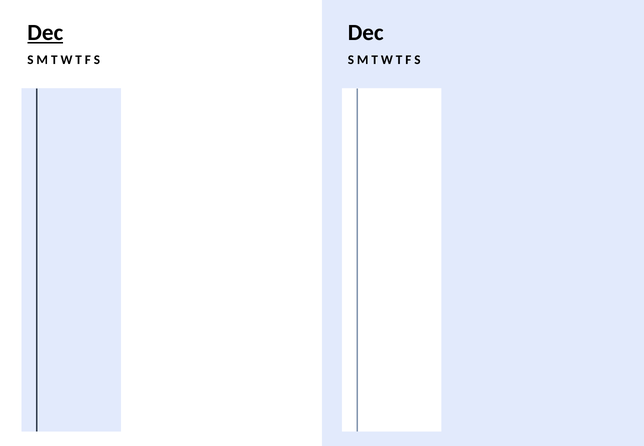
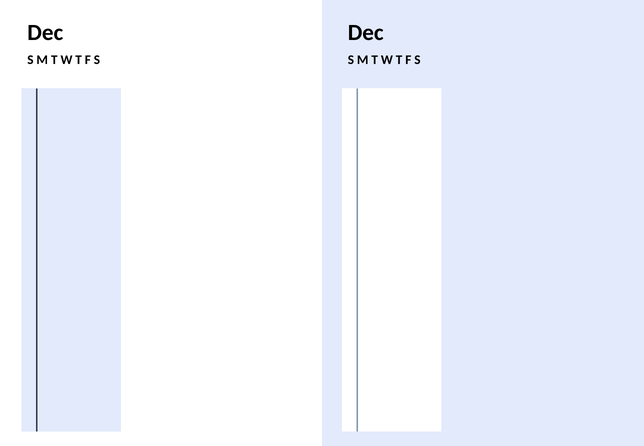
Dec underline: present -> none (45, 33)
